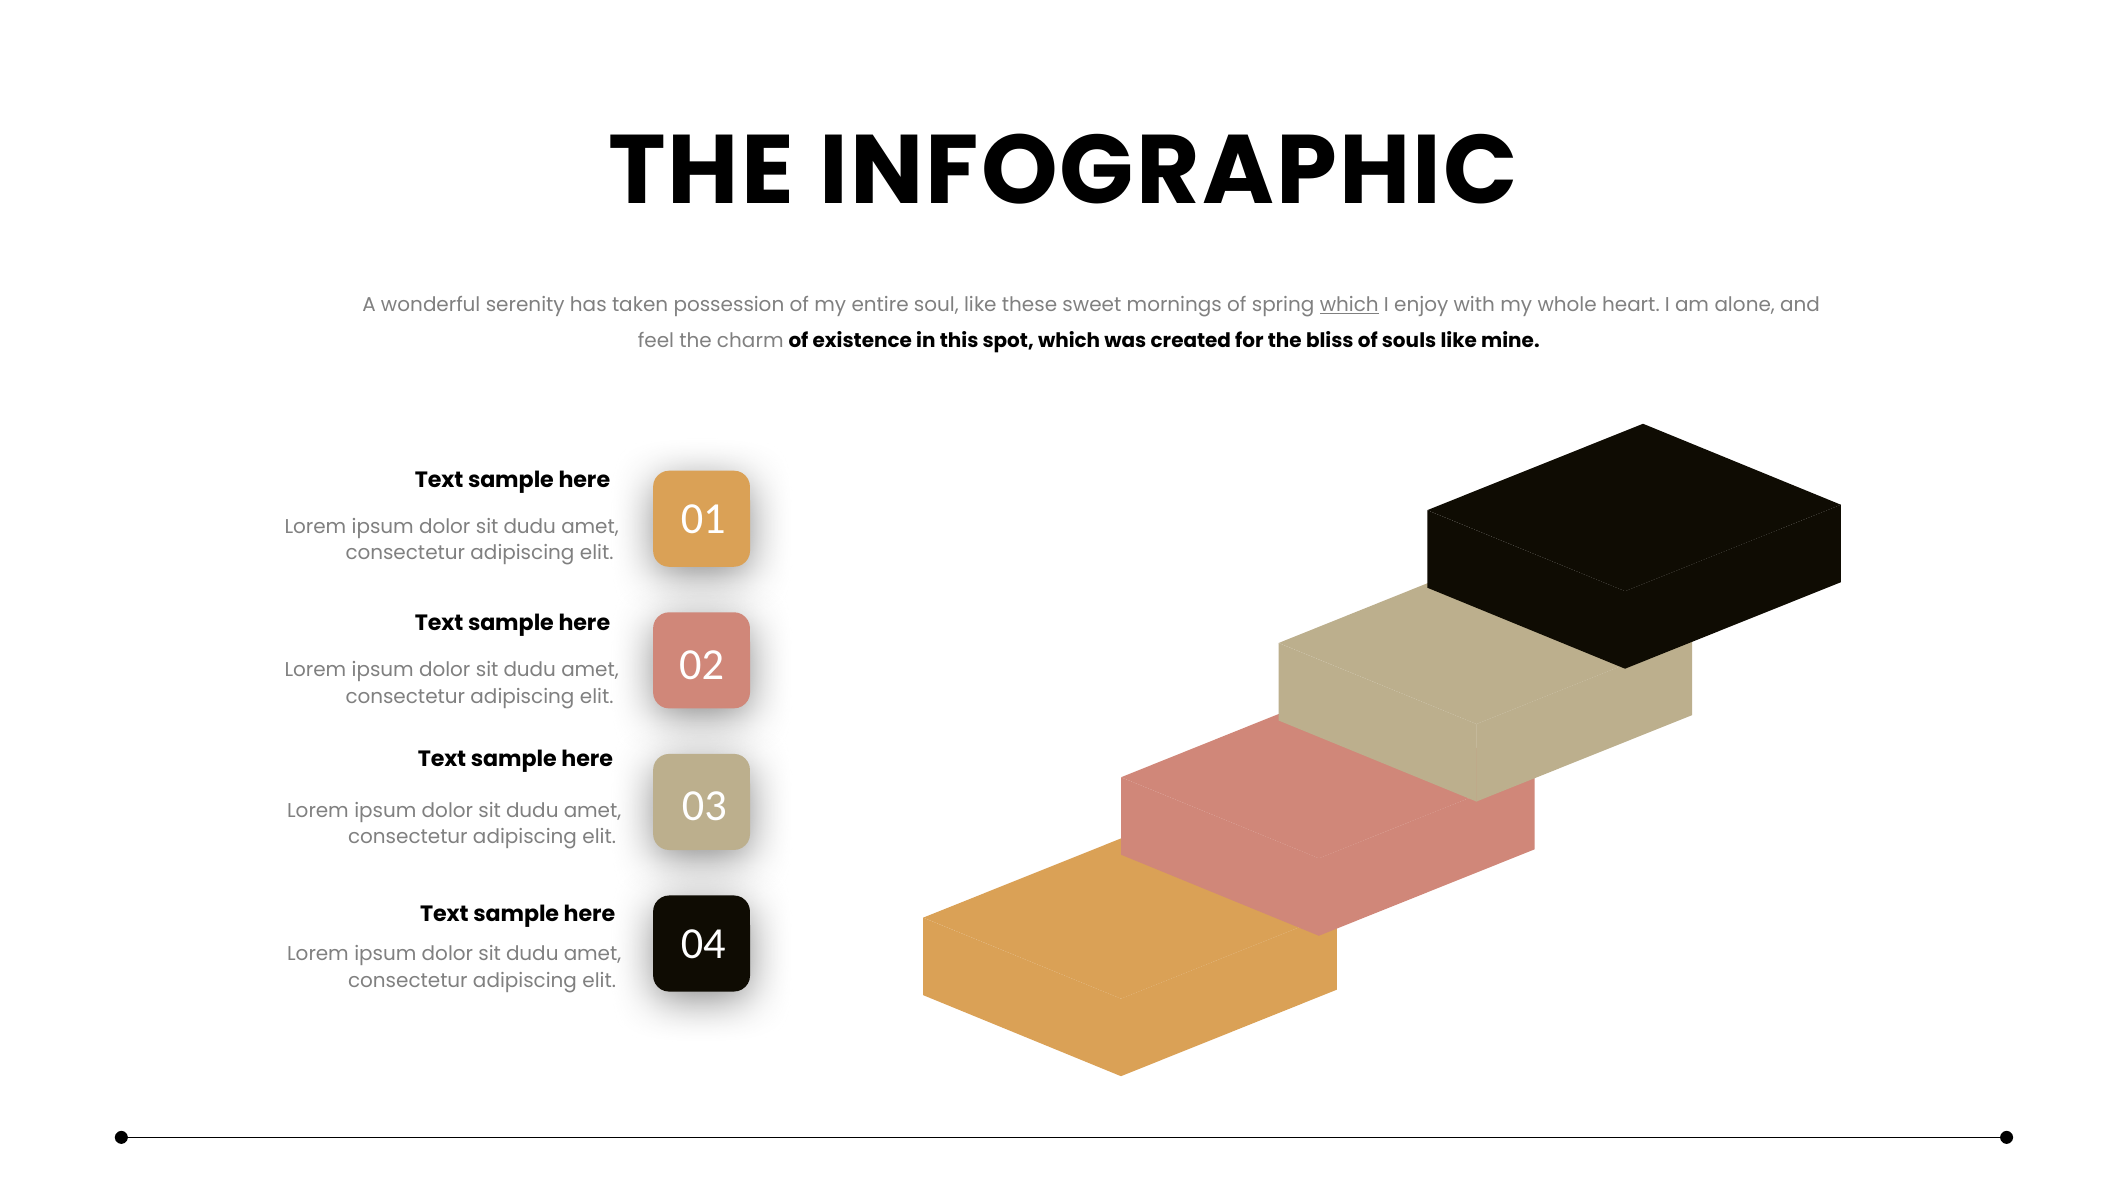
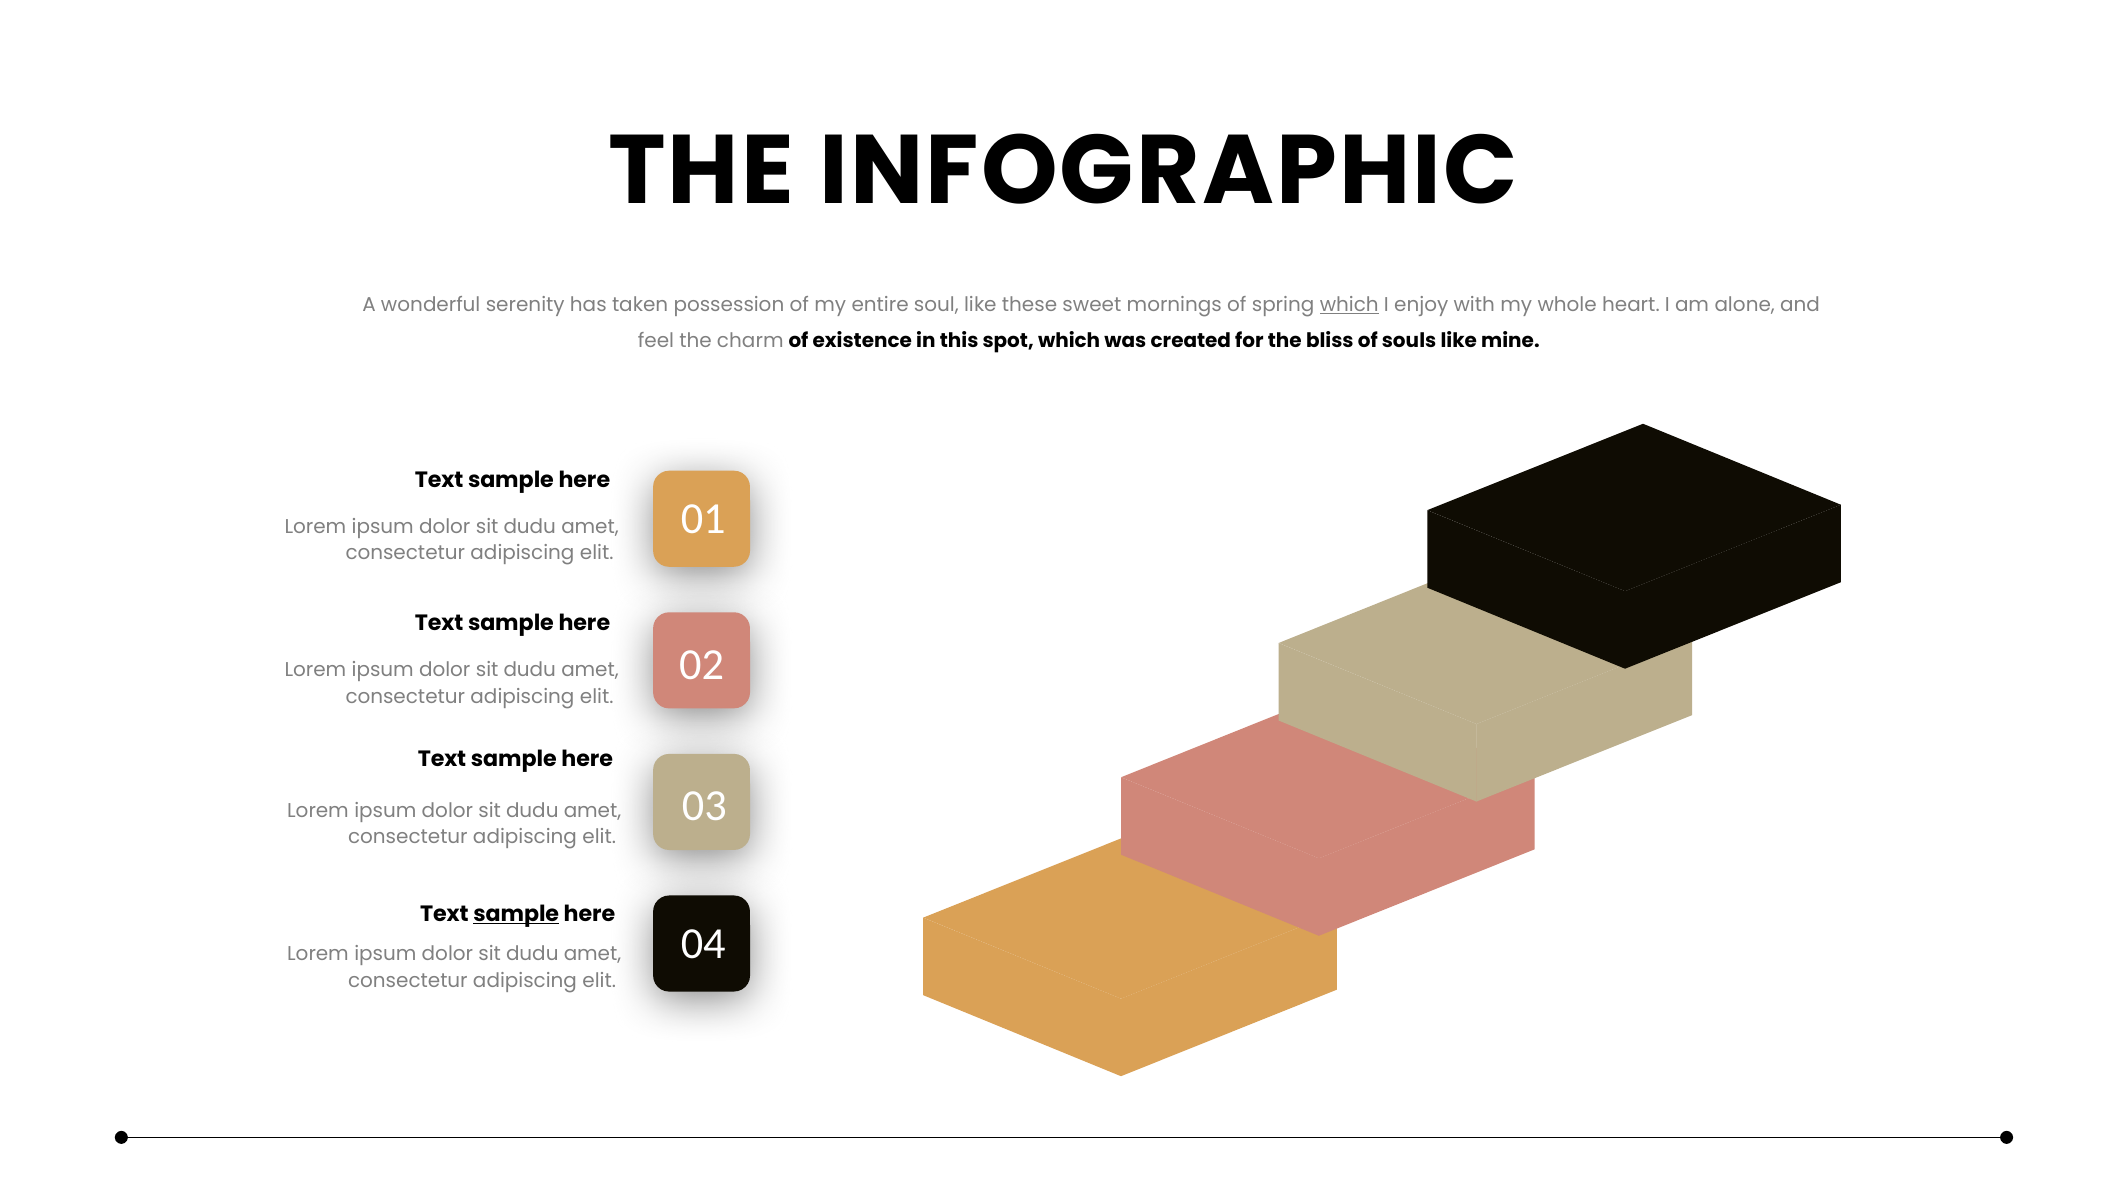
sample underline: none -> present (516, 914)
